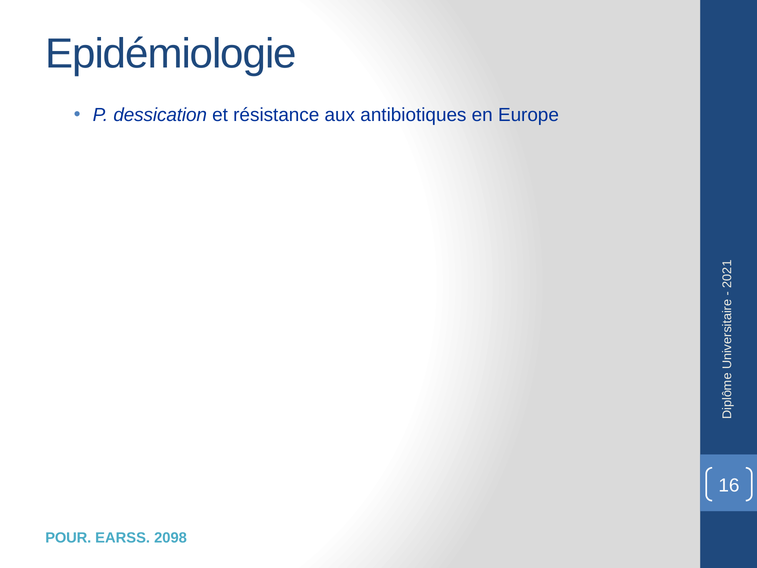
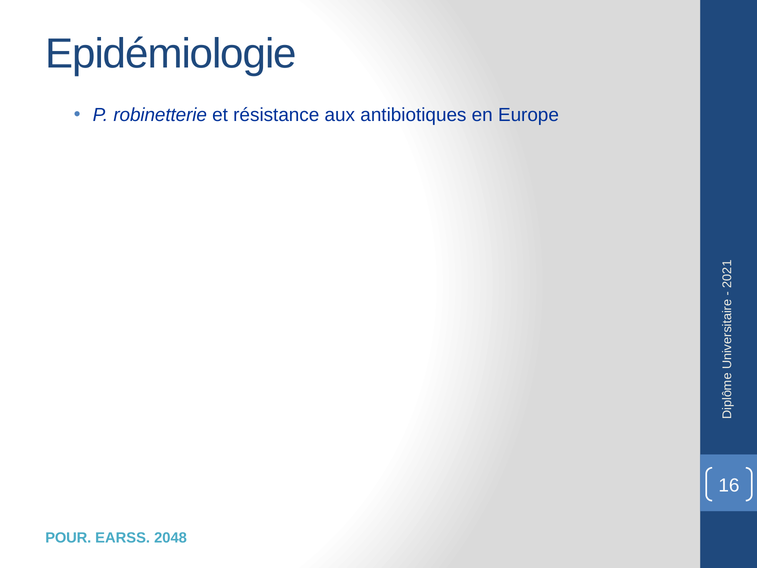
dessication: dessication -> robinetterie (160, 115)
2098: 2098 -> 2048 (171, 538)
